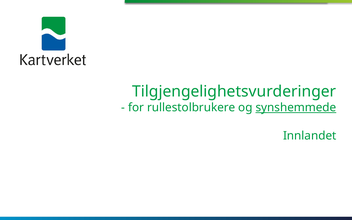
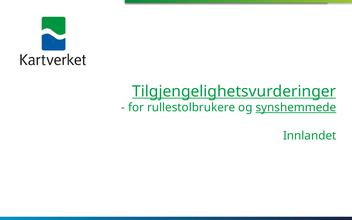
Tilgjengelighetsvurderinger underline: none -> present (234, 91)
